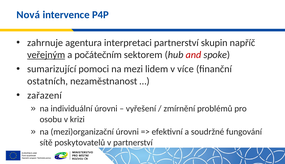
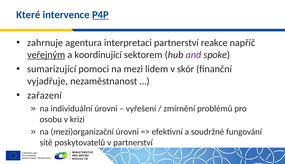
Nová: Nová -> Které (28, 15)
P4P underline: none -> present (100, 15)
skupin: skupin -> reakce (214, 43)
počátečním: počátečním -> koordinující (98, 55)
and colour: red -> purple (193, 55)
více: více -> skór (186, 69)
ostatních: ostatních -> vyjadřuje (48, 81)
